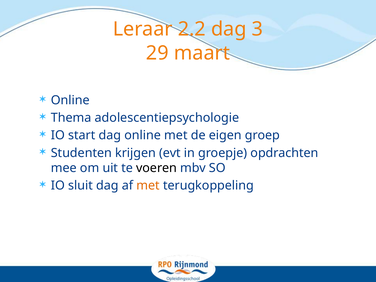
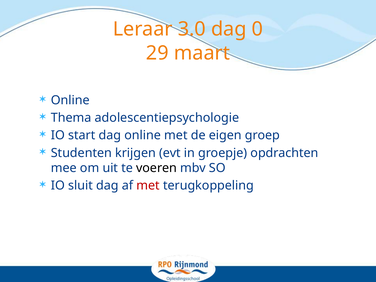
2.2: 2.2 -> 3.0 (192, 29)
3: 3 -> 0 (257, 29)
met colour: orange -> red (148, 185)
